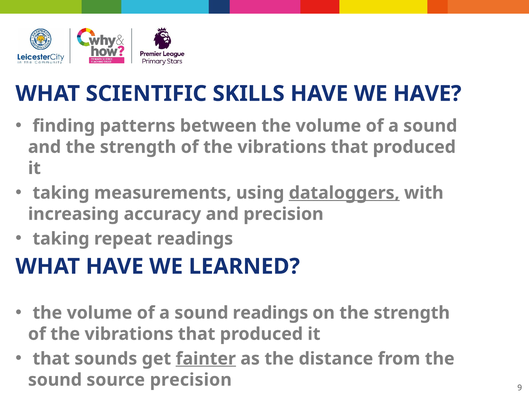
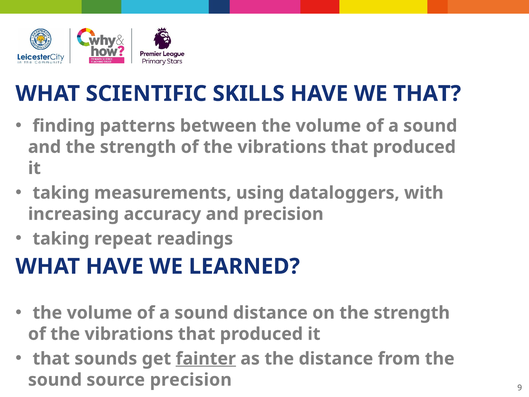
WE HAVE: HAVE -> THAT (427, 94)
dataloggers underline: present -> none (344, 193)
sound readings: readings -> distance (270, 313)
